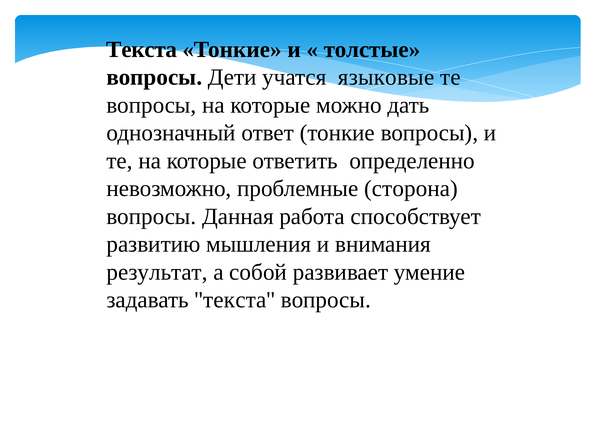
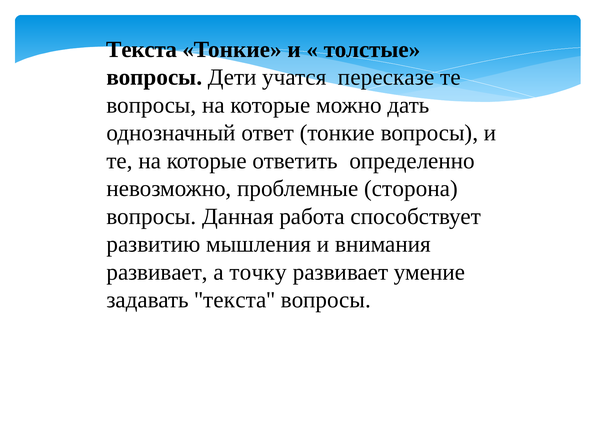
языковые: языковые -> пересказе (386, 77)
результат: результат -> развивает (157, 272)
собой: собой -> точку (258, 272)
